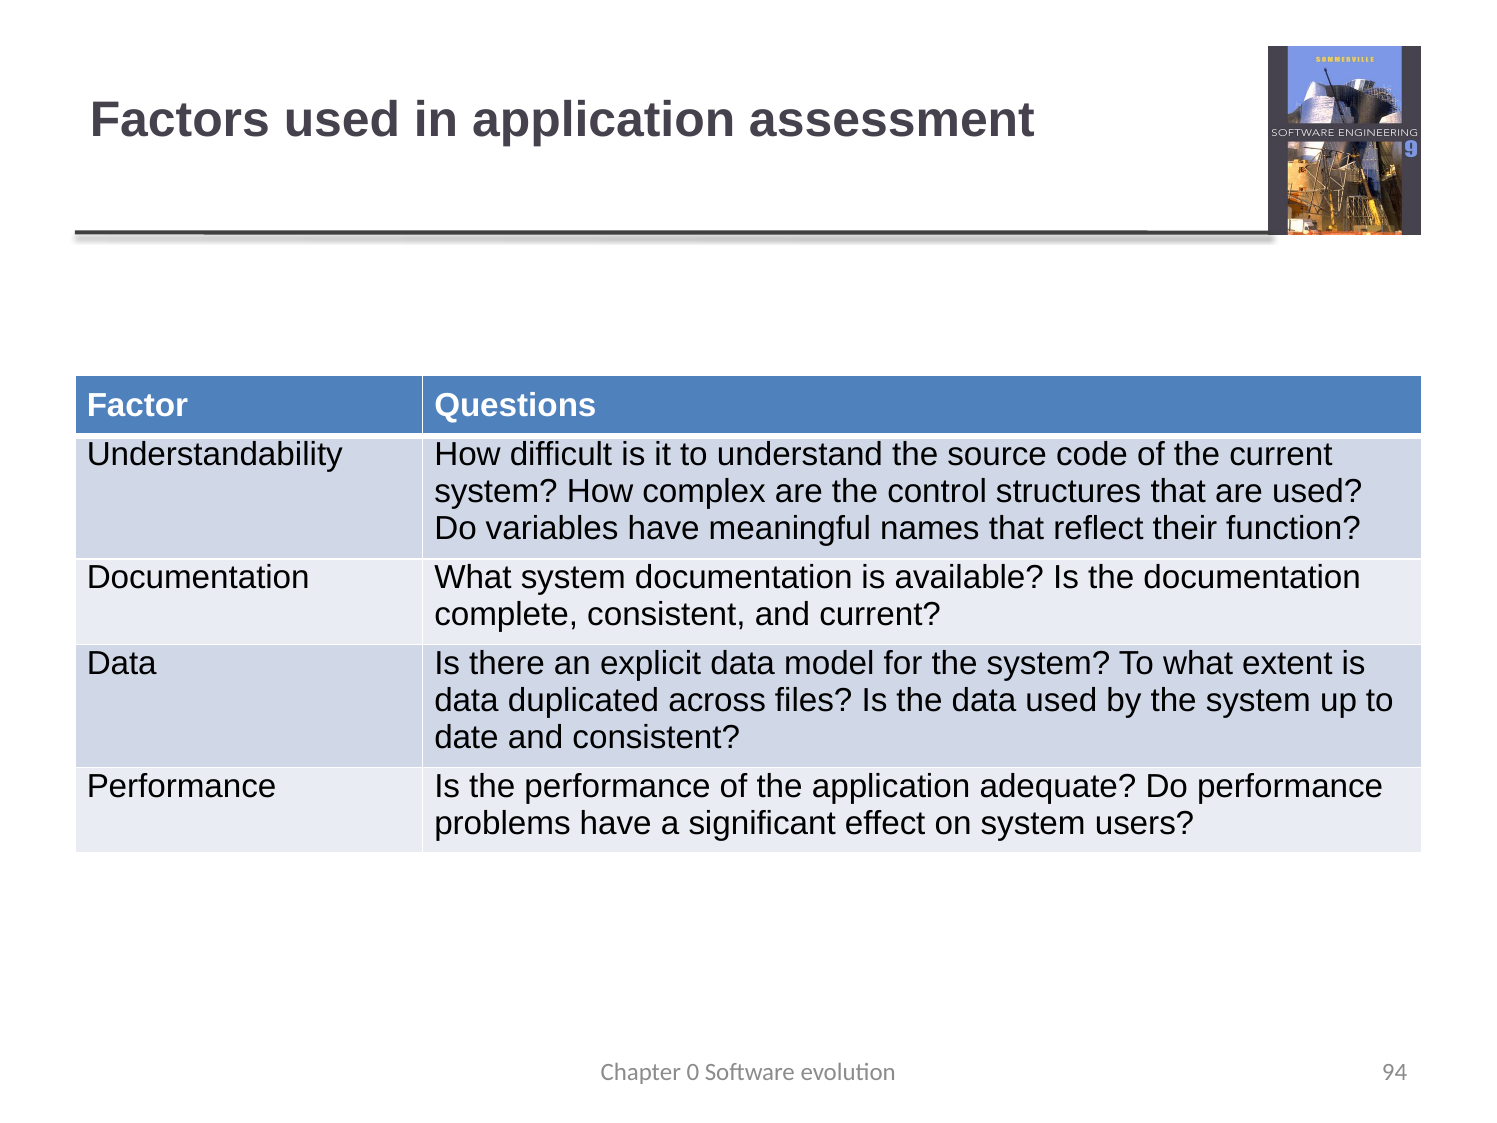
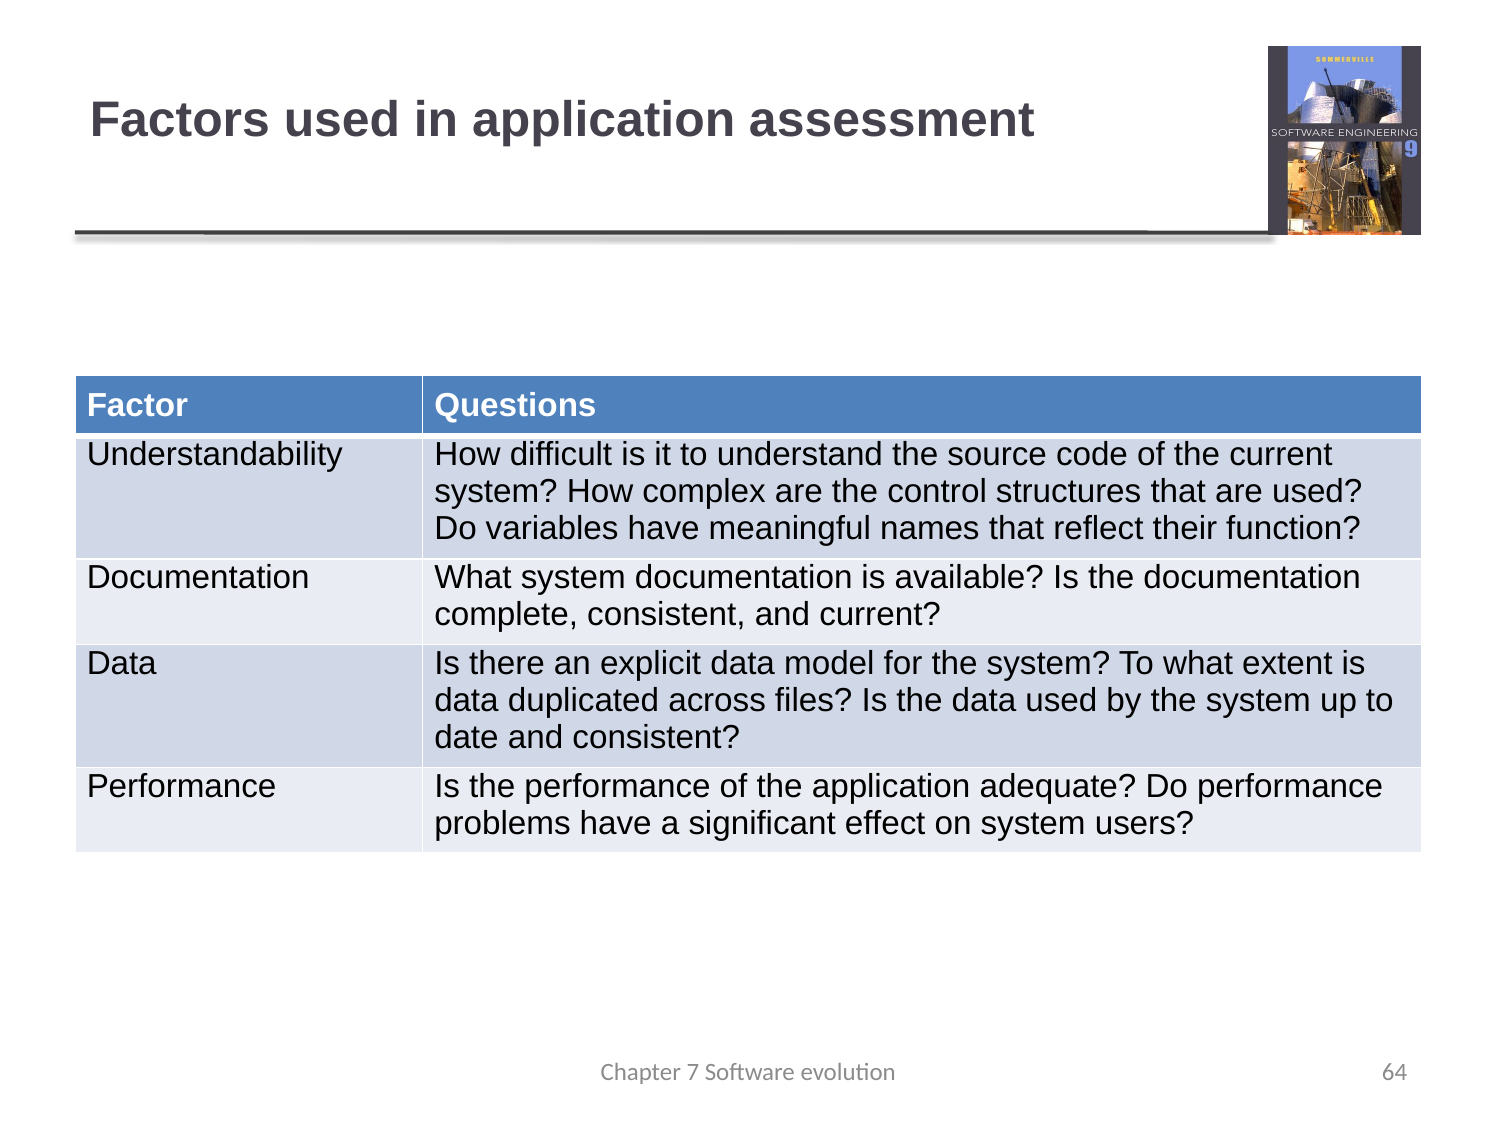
0: 0 -> 7 (693, 1072)
94: 94 -> 64 (1395, 1072)
